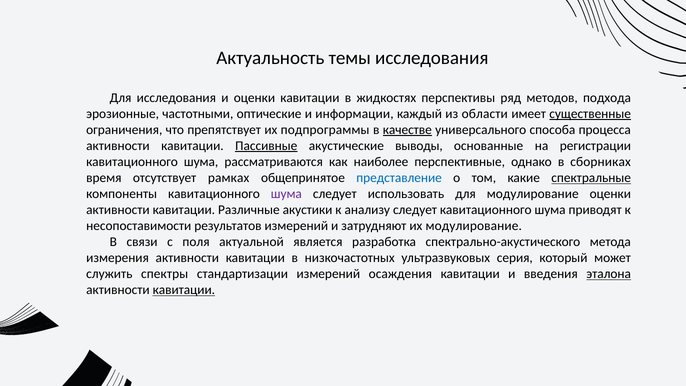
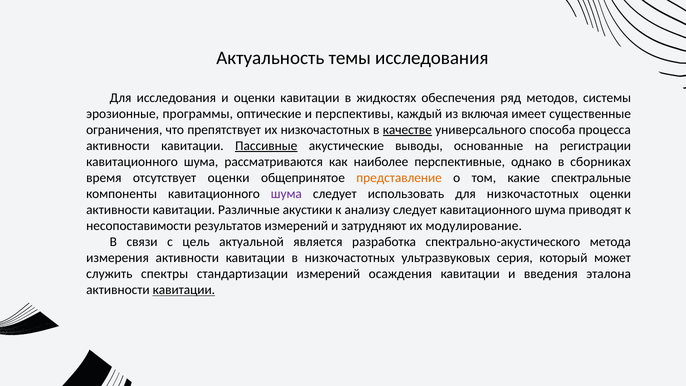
перспективы: перспективы -> обеспечения (458, 98)
подхода: подхода -> системы (607, 98)
частотными: частотными -> программы (198, 114)
информации: информации -> перспективы (354, 114)
области: области -> включая (485, 114)
существенные underline: present -> none (590, 114)
их подпрограммы: подпрограммы -> низкочастотных (325, 130)
отсутствует рамках: рамках -> оценки (229, 178)
представление colour: blue -> orange (399, 178)
спектральные underline: present -> none (591, 178)
для модулирование: модулирование -> низкочастотных (533, 194)
поля: поля -> цель (196, 242)
эталона underline: present -> none (609, 274)
